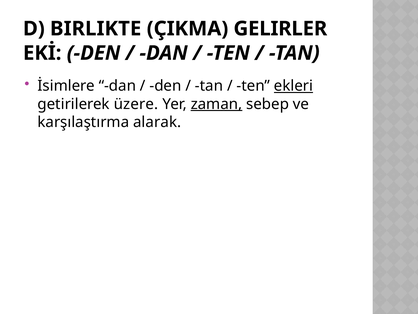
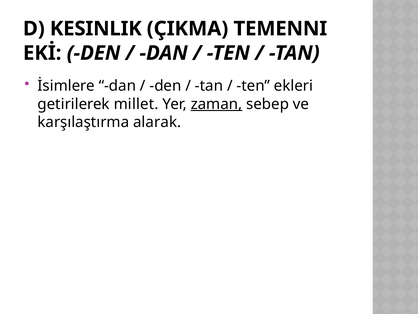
BIRLIKTE: BIRLIKTE -> KESINLIK (96, 29)
GELIRLER: GELIRLER -> TEMENNI (280, 29)
ekleri underline: present -> none (293, 86)
üzere: üzere -> millet (136, 104)
